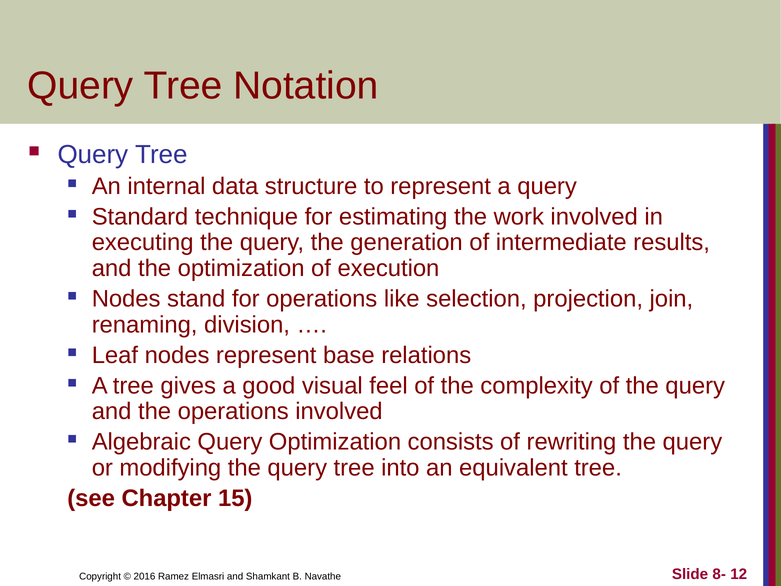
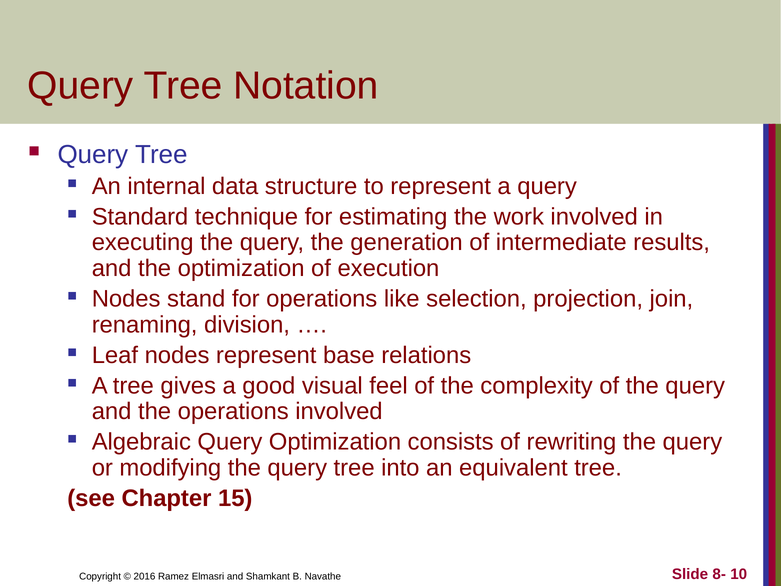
12: 12 -> 10 (739, 574)
